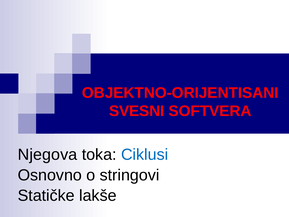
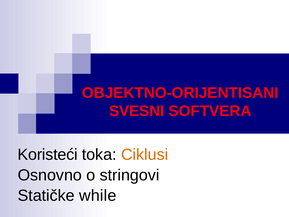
Njegova: Njegova -> Koristeći (48, 154)
Ciklusi colour: blue -> orange (145, 154)
lakše: lakše -> while (98, 195)
